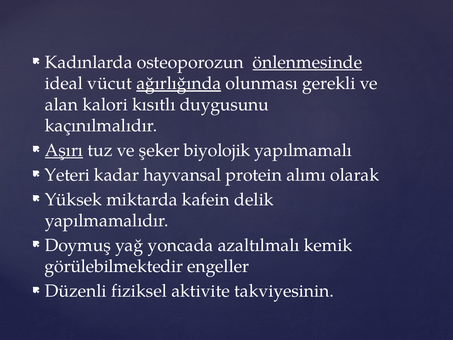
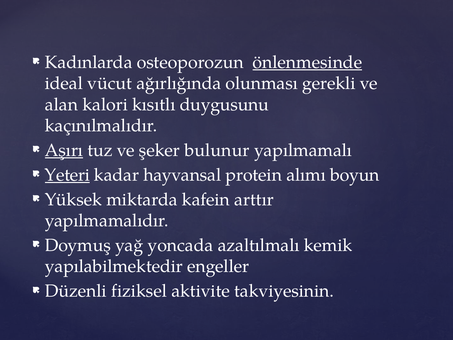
ağırlığında underline: present -> none (179, 83)
biyolojik: biyolojik -> bulunur (217, 150)
Yeteri underline: none -> present (67, 175)
olarak: olarak -> boyun (355, 175)
delik: delik -> arttır (254, 199)
görülebilmektedir: görülebilmektedir -> yapılabilmektedir (114, 266)
